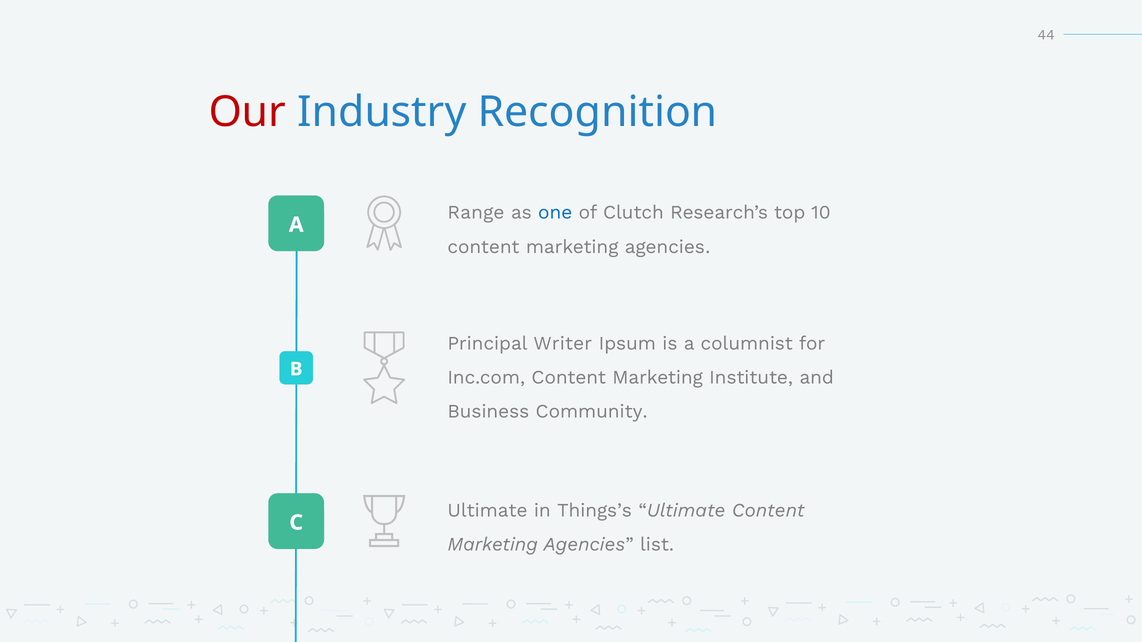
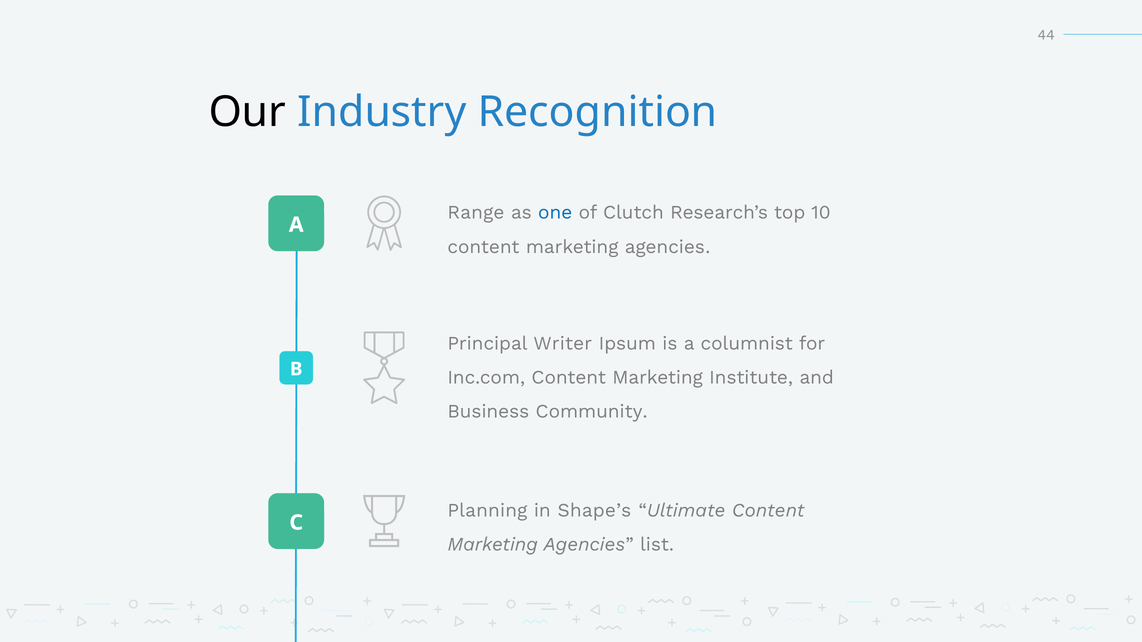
Our colour: red -> black (247, 112)
Ultimate: Ultimate -> Planning (487, 511)
Things’s: Things’s -> Shape’s (594, 511)
